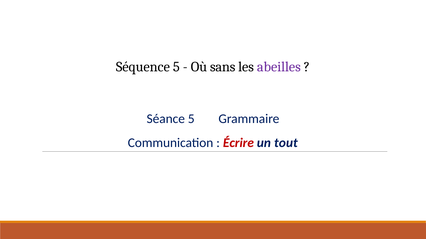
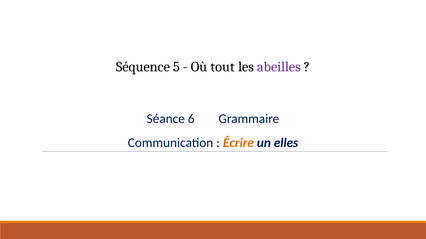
sans: sans -> tout (223, 67)
Séance 5: 5 -> 6 (191, 119)
Écrire colour: red -> orange (238, 143)
tout: tout -> elles (286, 143)
